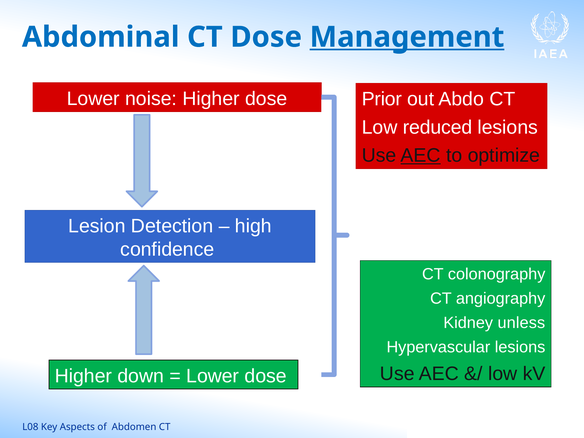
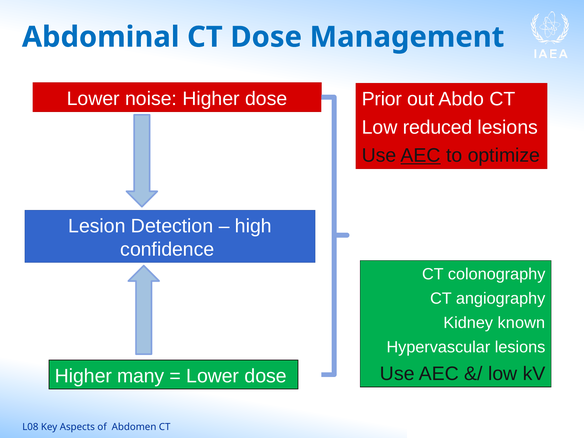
Management underline: present -> none (407, 37)
unless: unless -> known (521, 323)
down: down -> many (141, 376)
